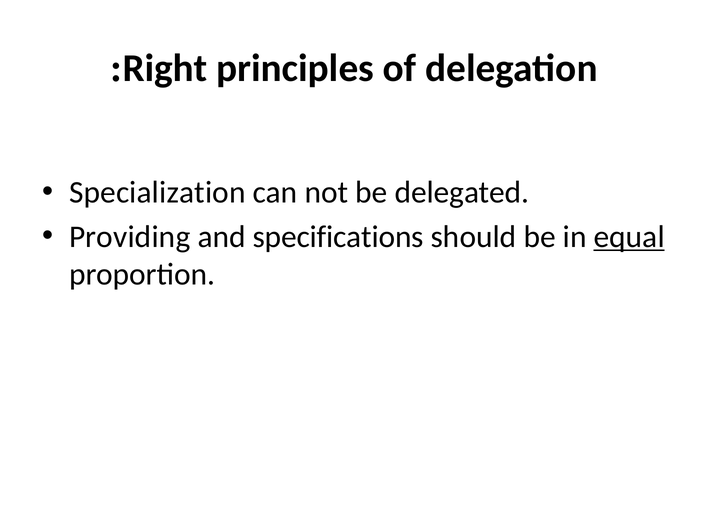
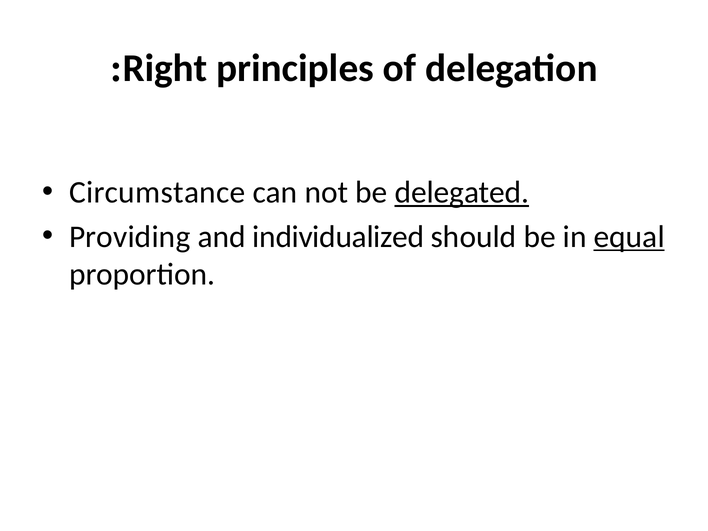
Specialization: Specialization -> Circumstance (157, 193)
delegated underline: none -> present (462, 193)
specifications: specifications -> individualized (338, 237)
